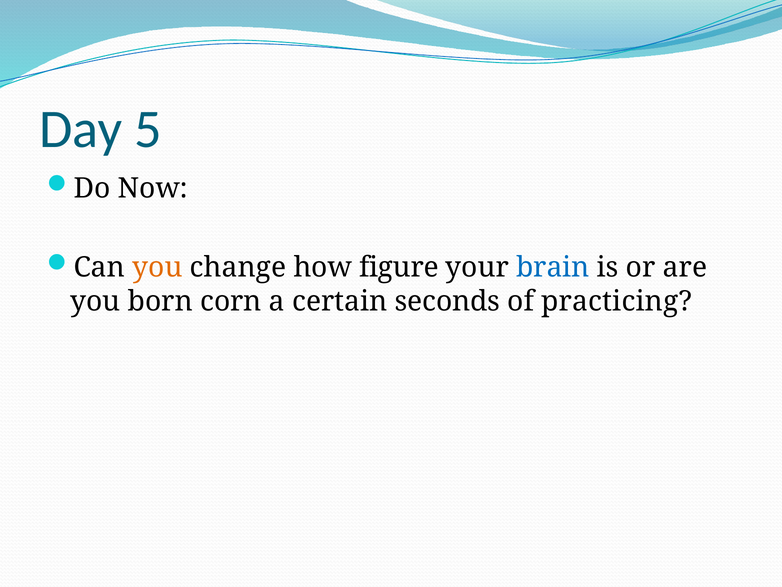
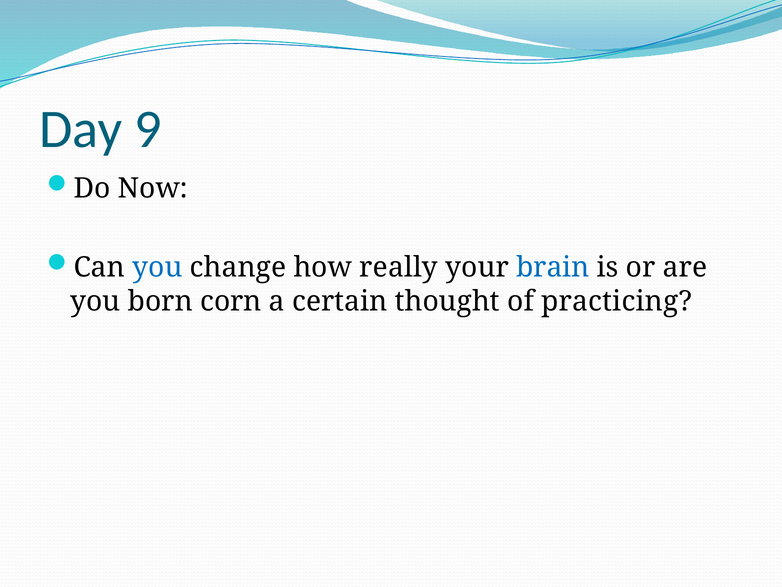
5: 5 -> 9 (148, 129)
you colour: orange -> blue (157, 267)
figure: figure -> really (399, 267)
seconds: seconds -> thought (447, 301)
